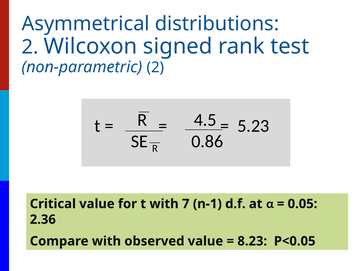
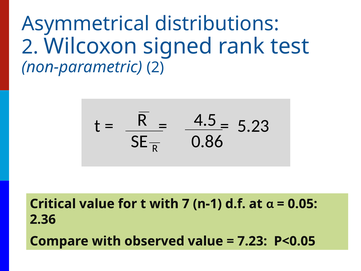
8.23: 8.23 -> 7.23 (252, 241)
